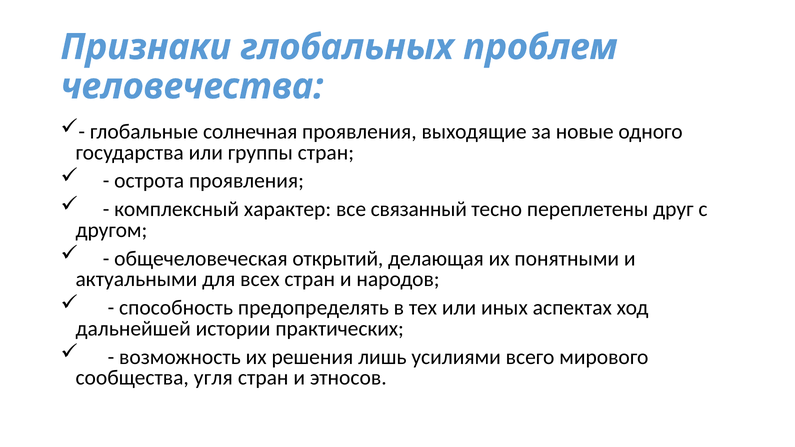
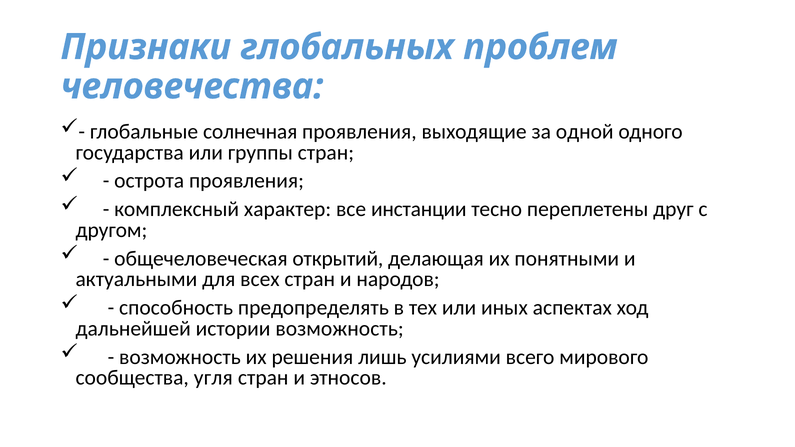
новые: новые -> одной (585, 132)
связанный: связанный -> инстанции (419, 209)
истории практических: практических -> возможность (340, 329)
